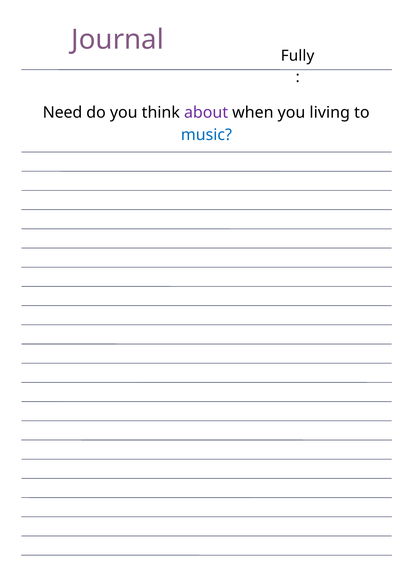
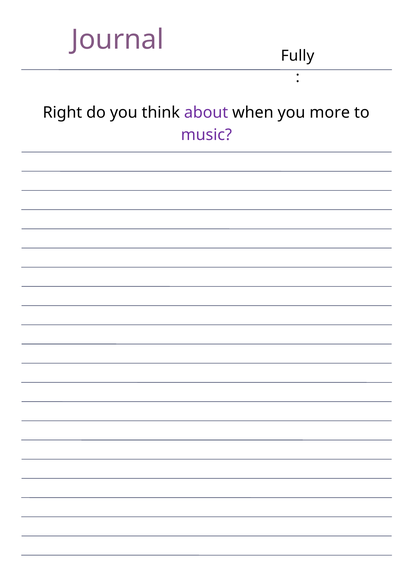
Need: Need -> Right (62, 112)
living: living -> more (330, 112)
music colour: blue -> purple (206, 135)
